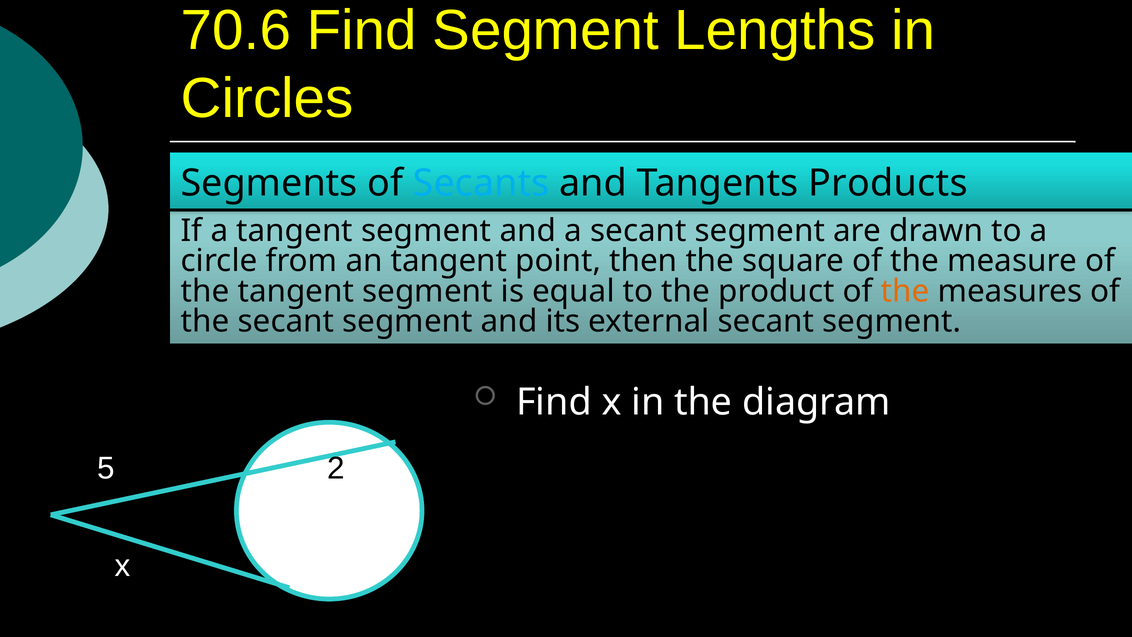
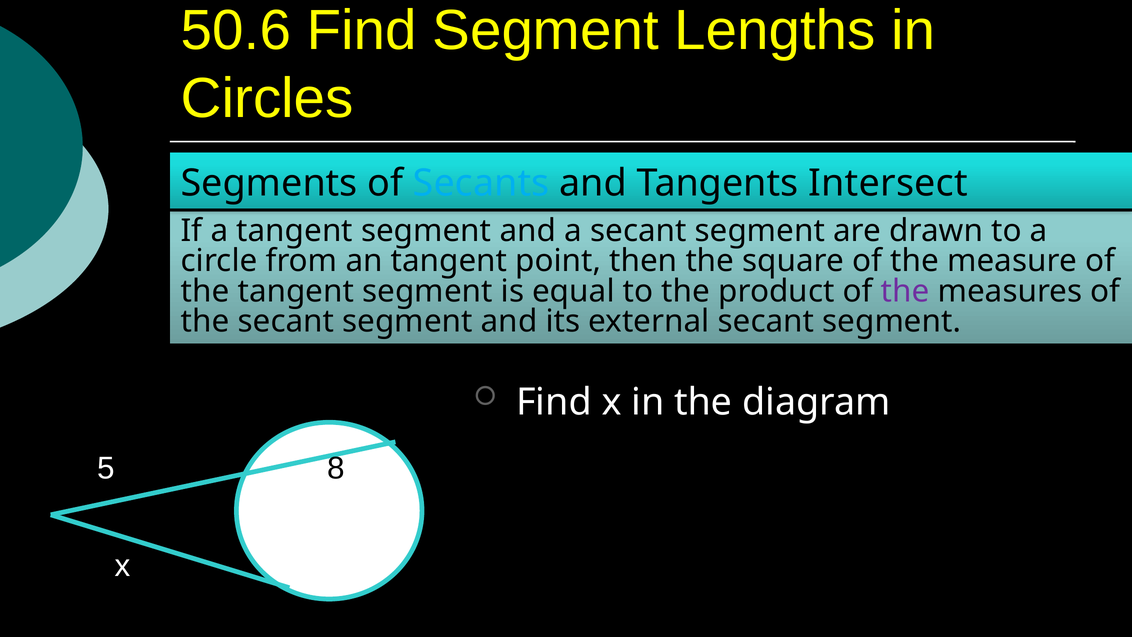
70.6: 70.6 -> 50.6 (236, 30)
Products: Products -> Intersect (888, 183)
the colour: orange -> purple (905, 291)
2: 2 -> 8 (336, 468)
